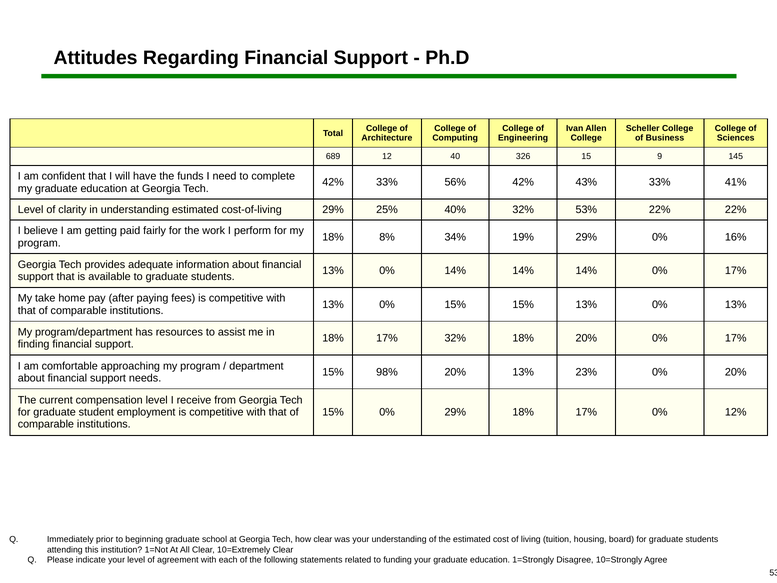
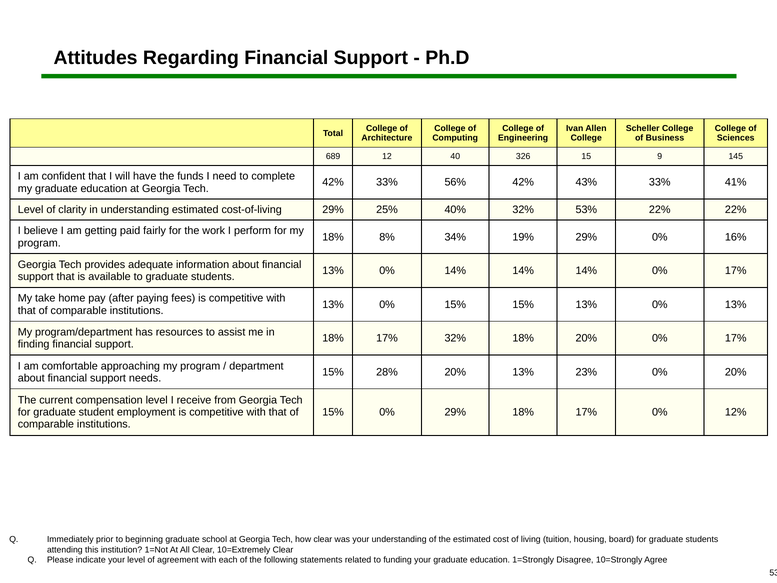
98%: 98% -> 28% (387, 372)
